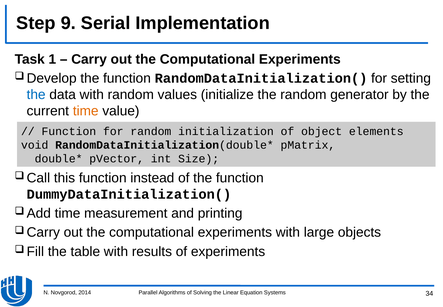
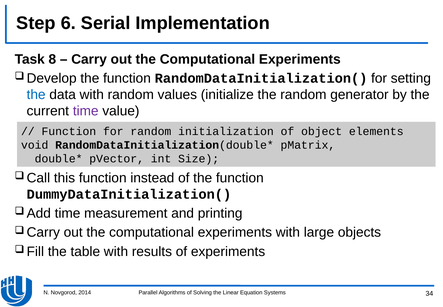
9: 9 -> 6 (68, 23)
1: 1 -> 8 (52, 59)
time colour: orange -> purple (86, 111)
